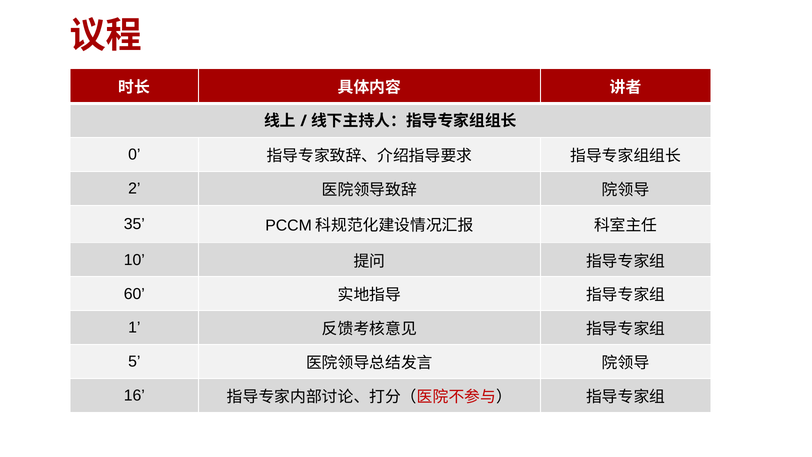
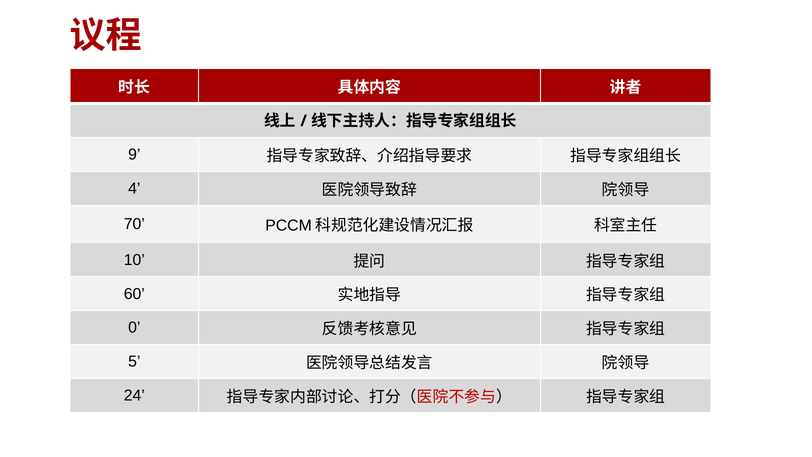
0: 0 -> 9 (134, 155)
2: 2 -> 4 (134, 189)
35: 35 -> 70 (134, 224)
1: 1 -> 0 (134, 328)
16: 16 -> 24 (134, 395)
